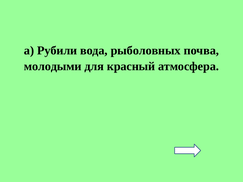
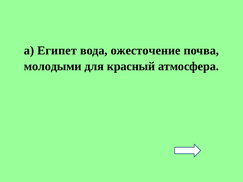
Рубили: Рубили -> Египет (57, 51)
рыболовных: рыболовных -> ожесточение (146, 51)
